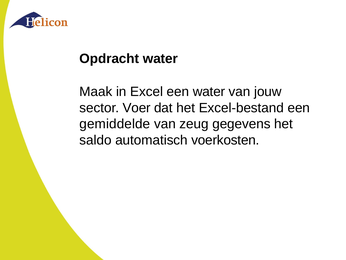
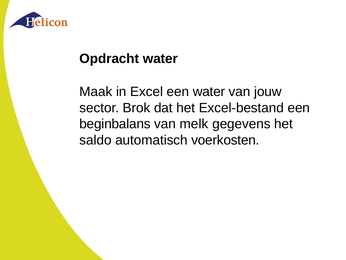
Voer: Voer -> Brok (137, 108)
gemiddelde: gemiddelde -> beginbalans (115, 124)
zeug: zeug -> melk (194, 124)
